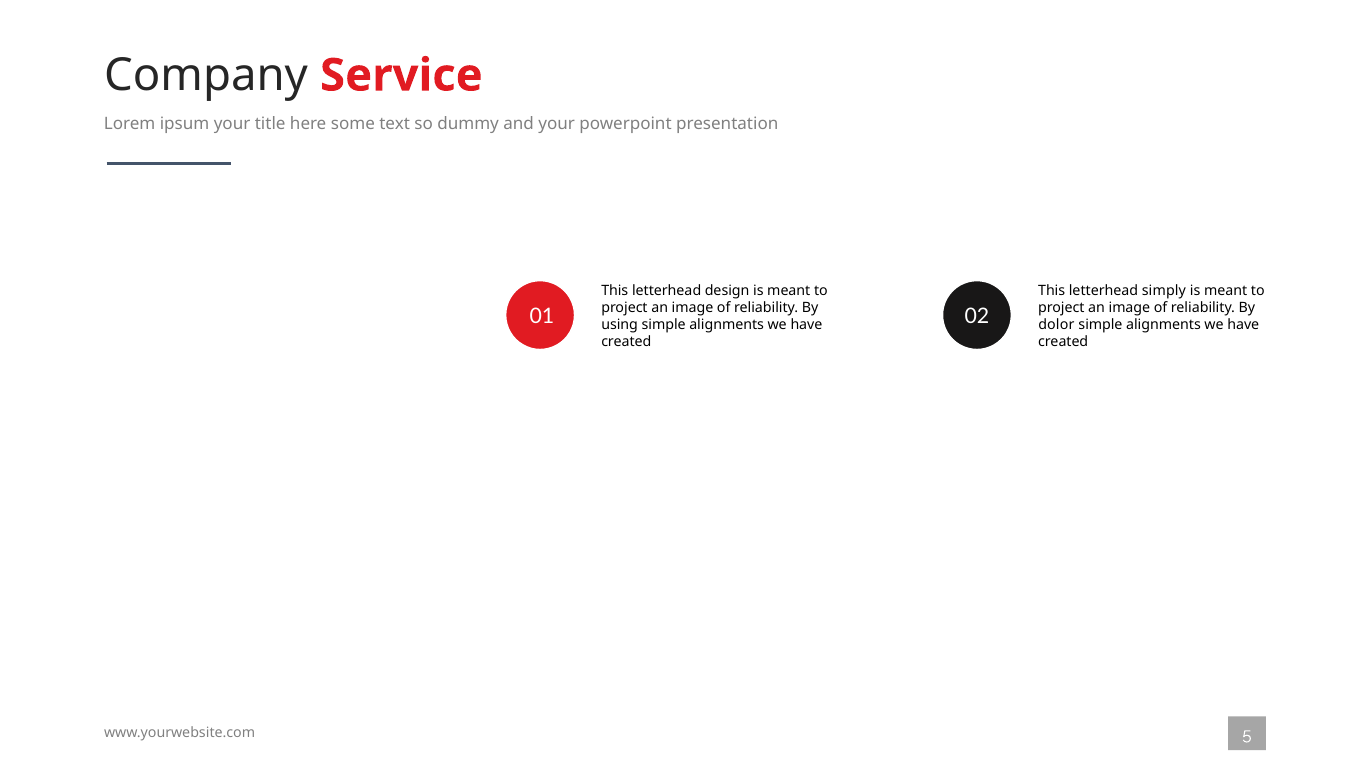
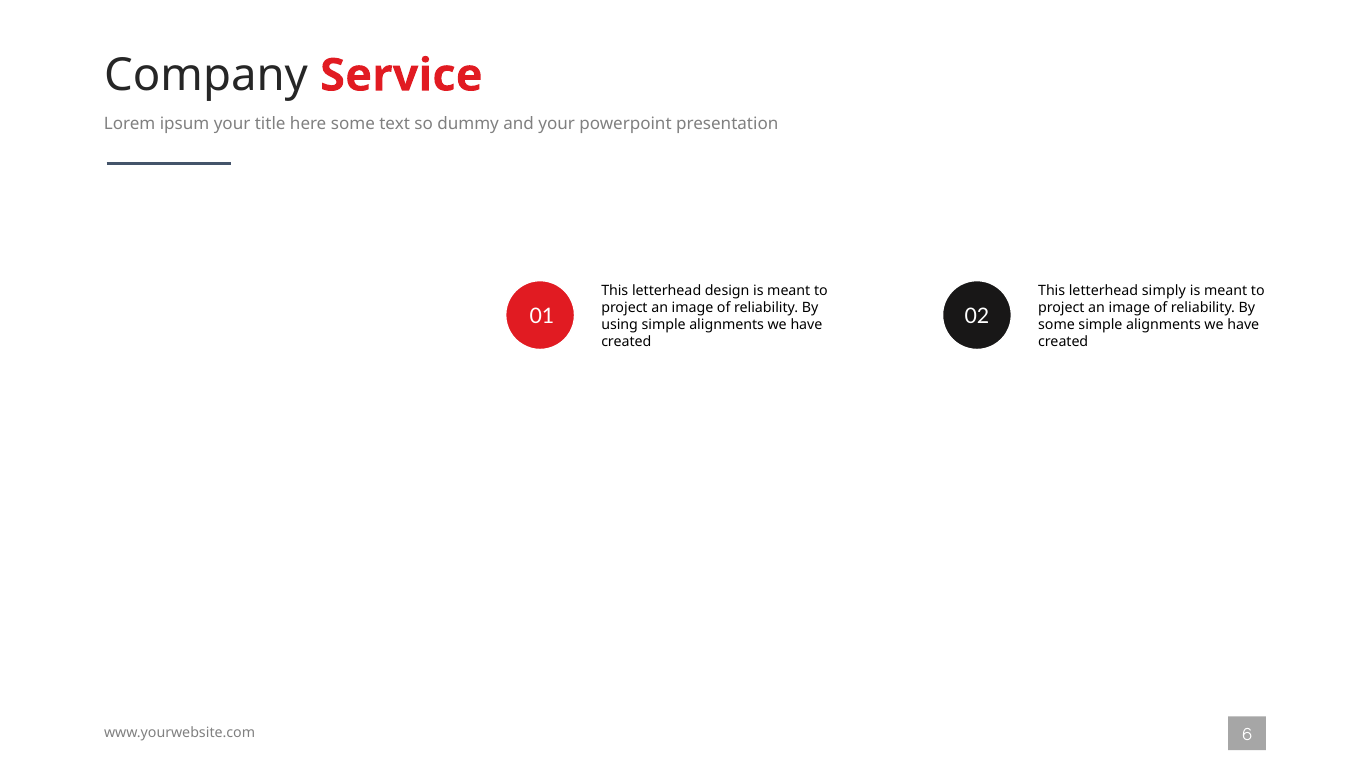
dolor: dolor -> some (1056, 324)
5: 5 -> 6 (1247, 734)
